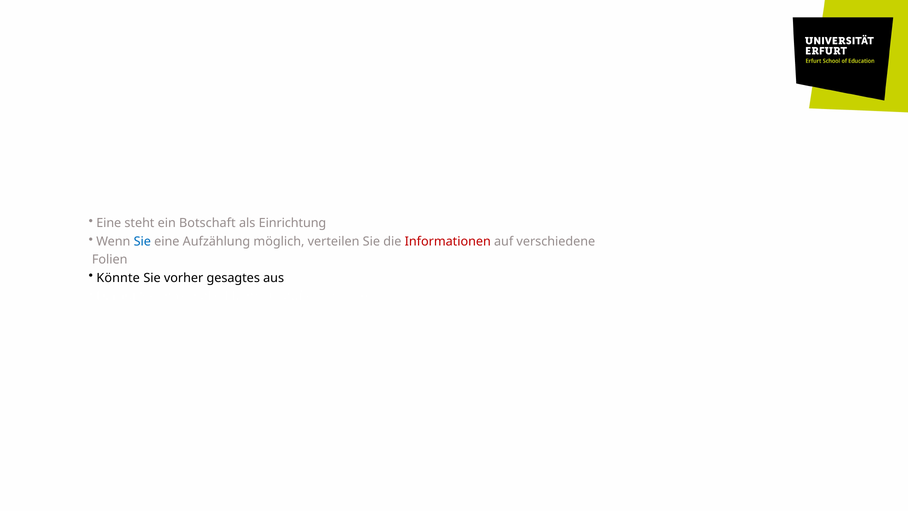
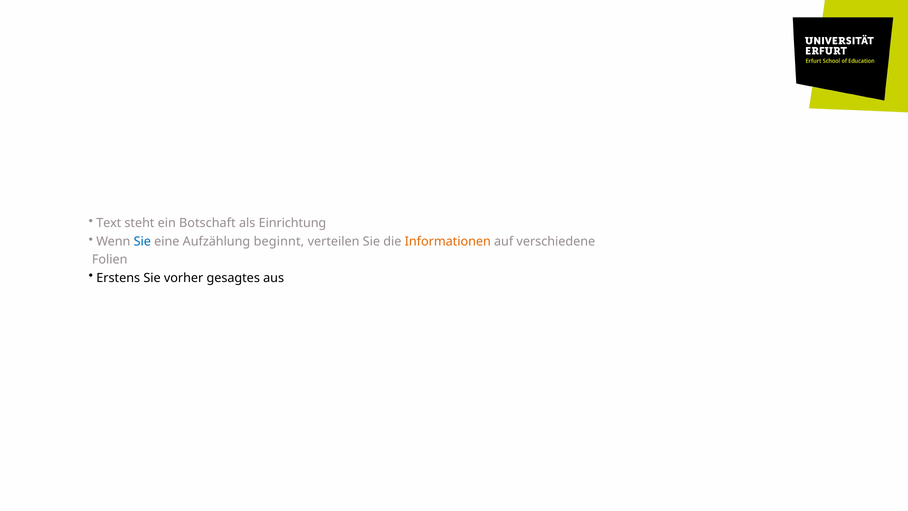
Eine: Eine -> Text (109, 223)
möglich: möglich -> beginnt (279, 241)
Informationen colour: red -> orange (448, 241)
Könnte: Könnte -> Erstens (118, 278)
